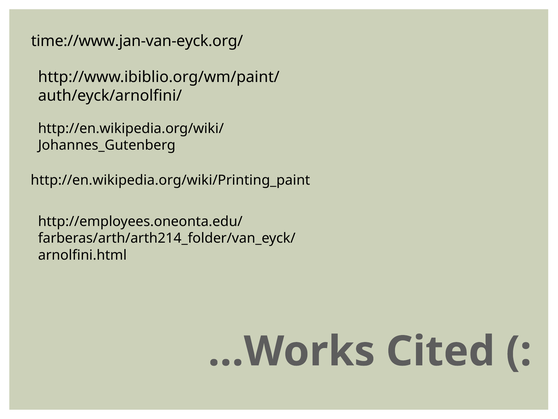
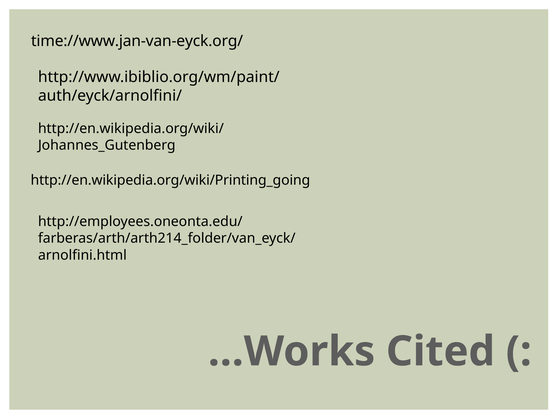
http://en.wikipedia.org/wiki/Printing_paint: http://en.wikipedia.org/wiki/Printing_paint -> http://en.wikipedia.org/wiki/Printing_going (170, 180)
